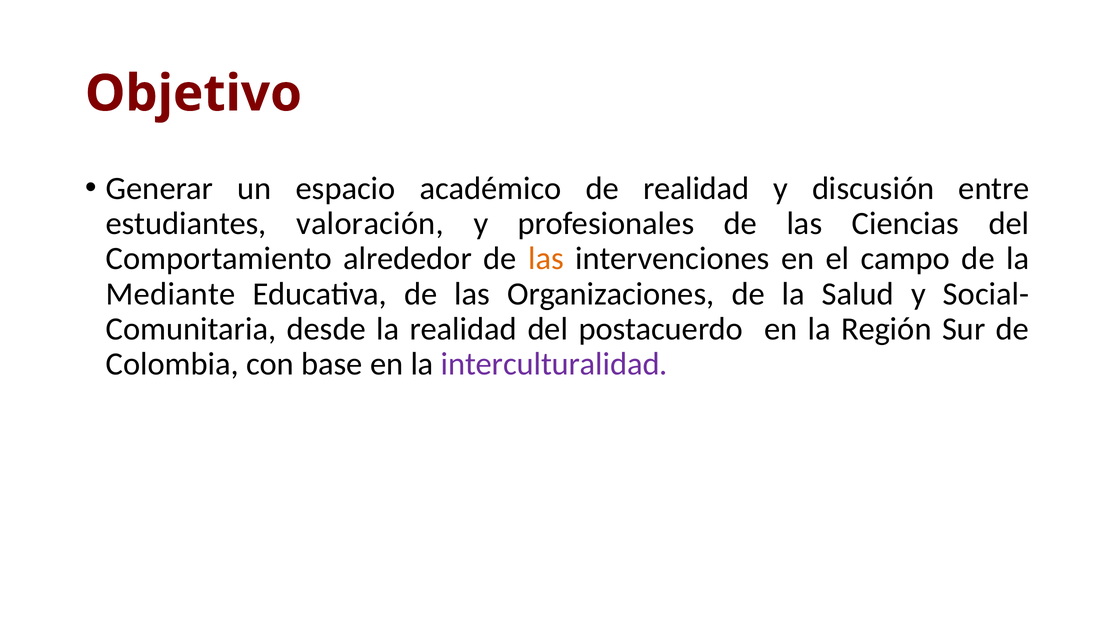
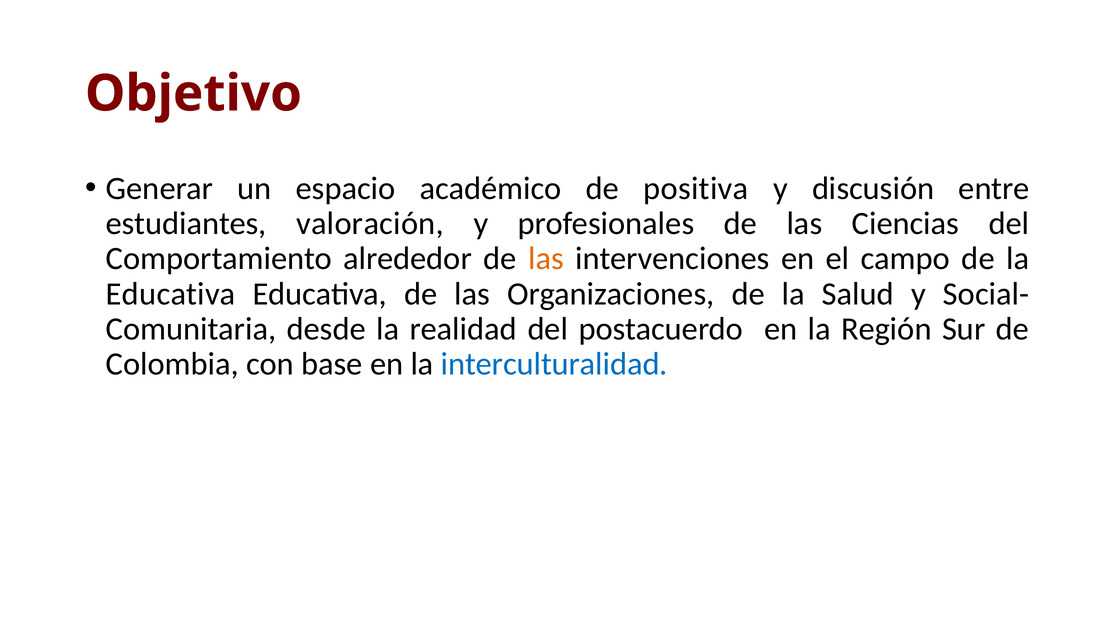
de realidad: realidad -> positiva (696, 189)
Mediante: Mediante -> Educativa (171, 294)
interculturalidad colour: purple -> blue (554, 364)
